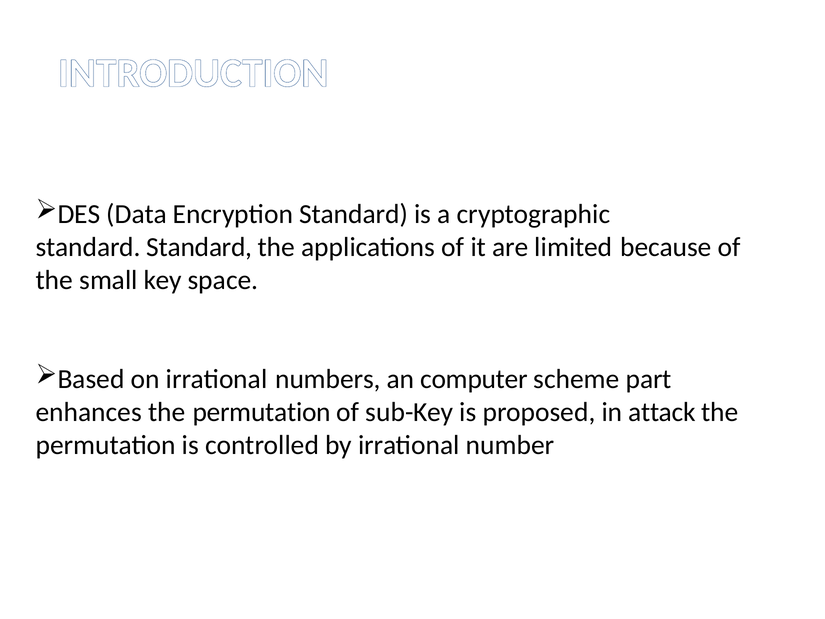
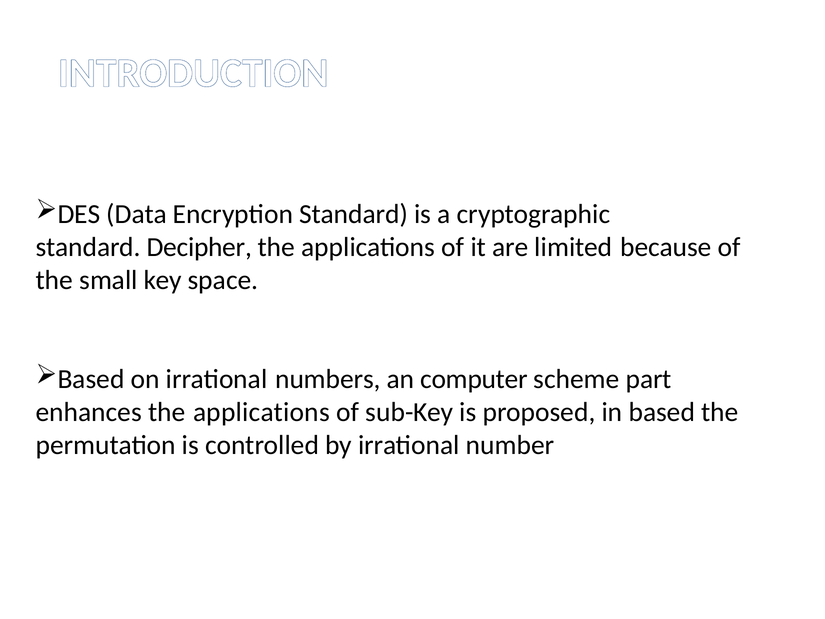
standard Standard: Standard -> Decipher (199, 247)
enhances the permutation: permutation -> applications (261, 412)
in attack: attack -> based (662, 412)
